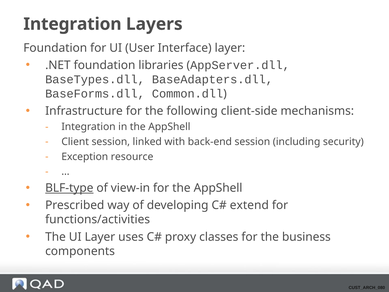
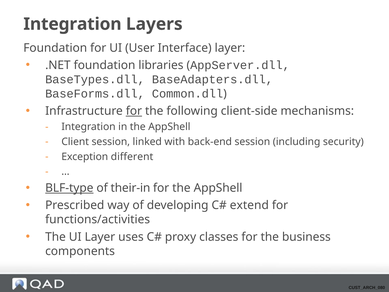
for underline: none -> present (134, 111)
resource: resource -> different (132, 157)
view-in: view-in -> their-in (130, 188)
